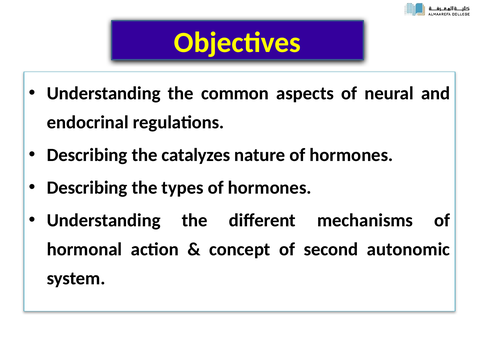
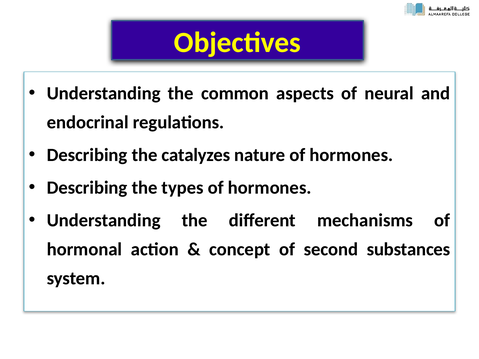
autonomic: autonomic -> substances (409, 249)
